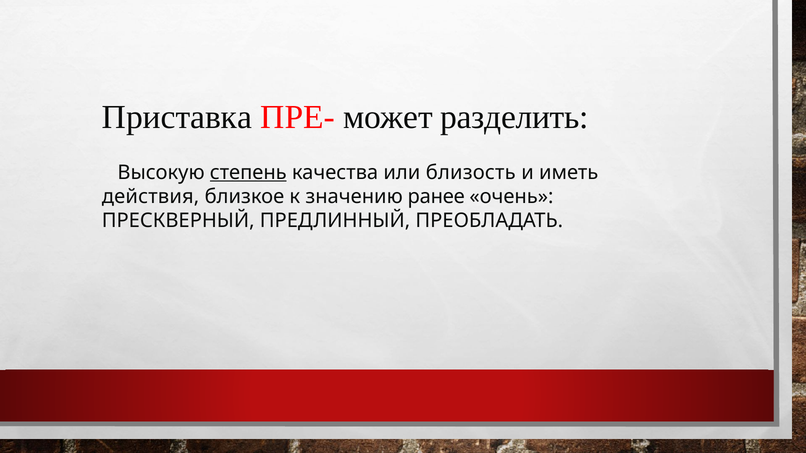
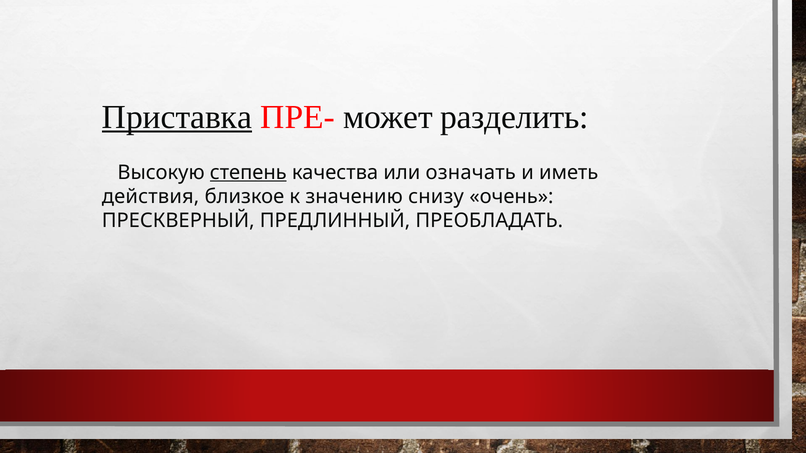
Приставка underline: none -> present (177, 117)
близость: близость -> означать (471, 173)
ранее: ранее -> снизу (436, 197)
